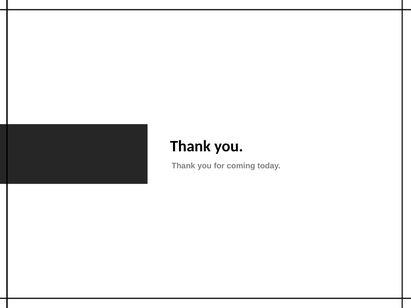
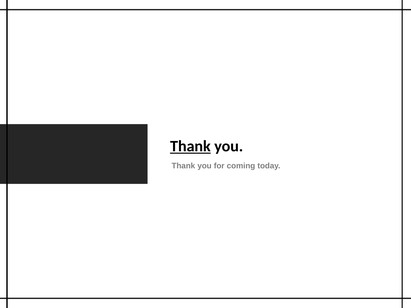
Thank underline: none -> present (190, 146)
